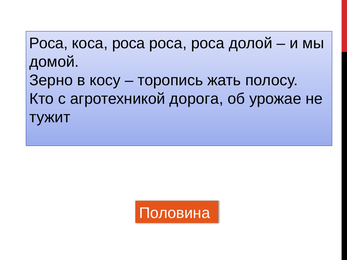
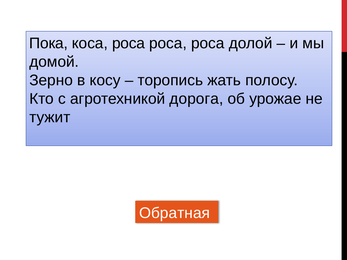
Роса: Роса -> Пока (48, 43)
Половина: Половина -> Обратная (175, 213)
